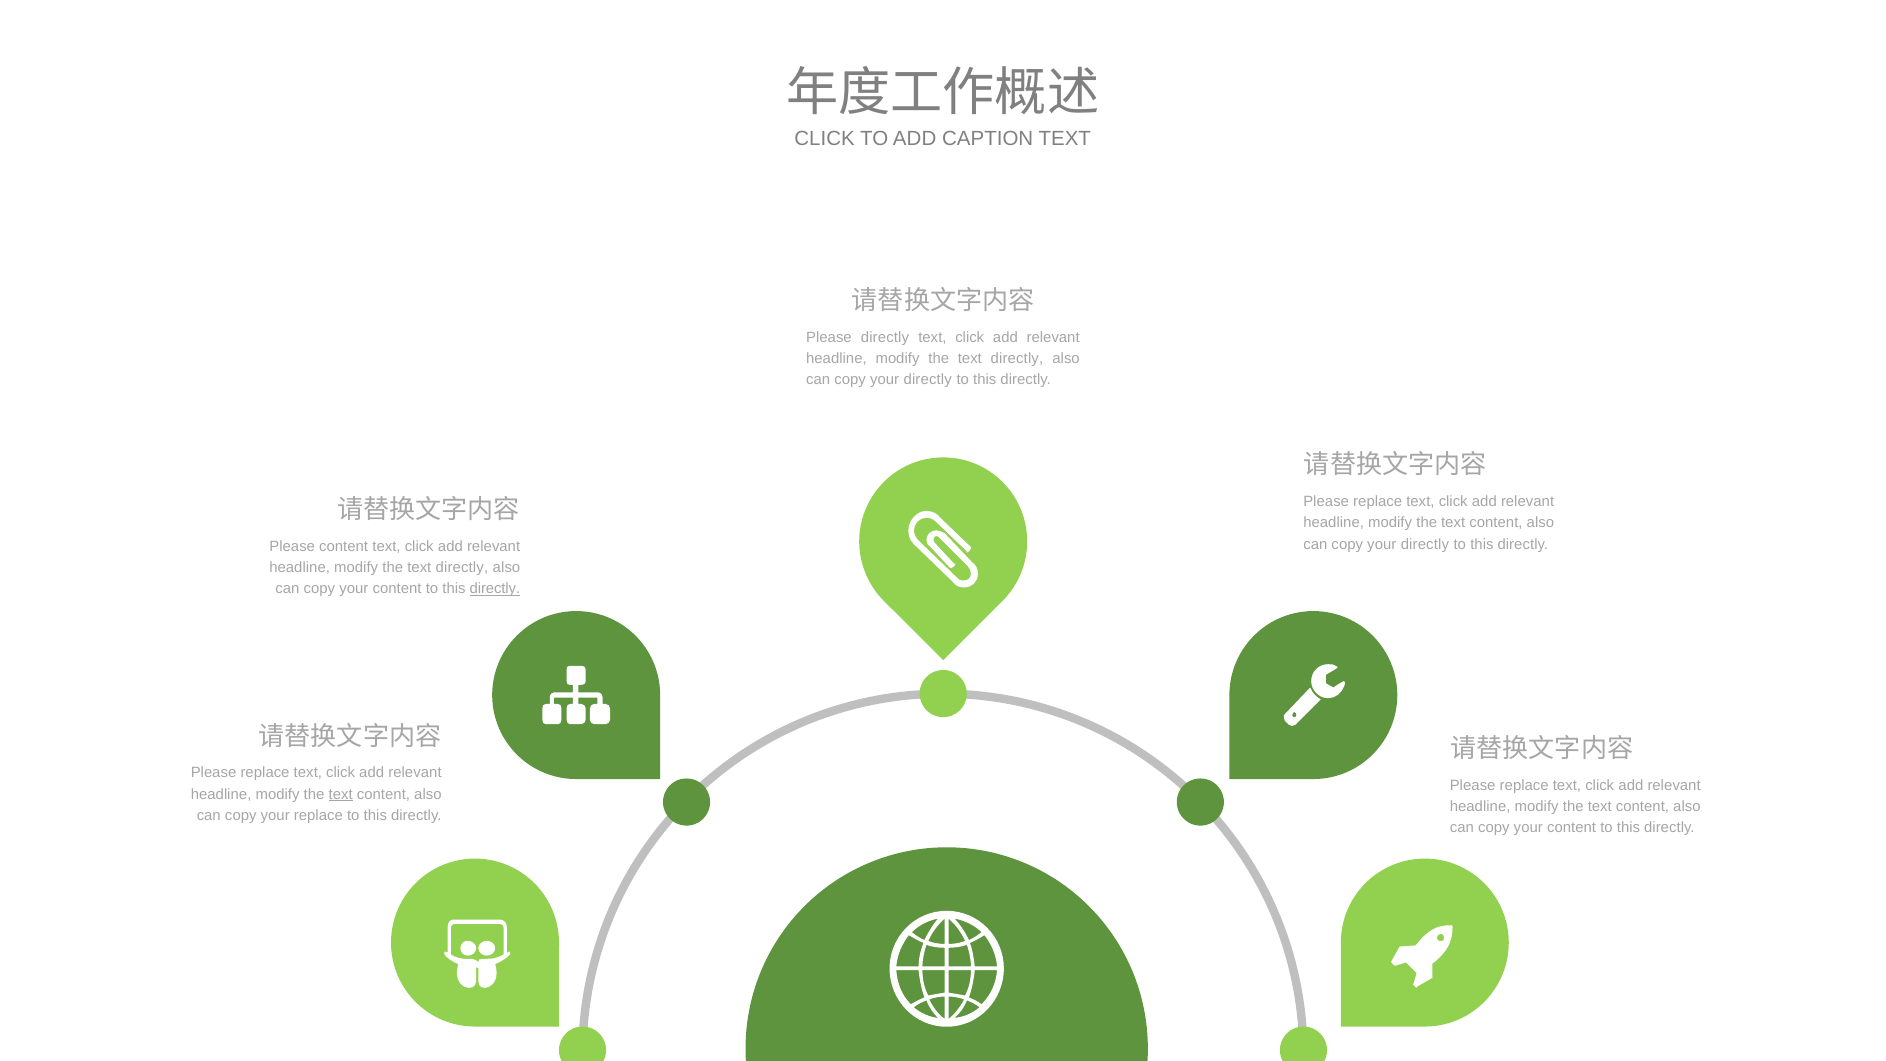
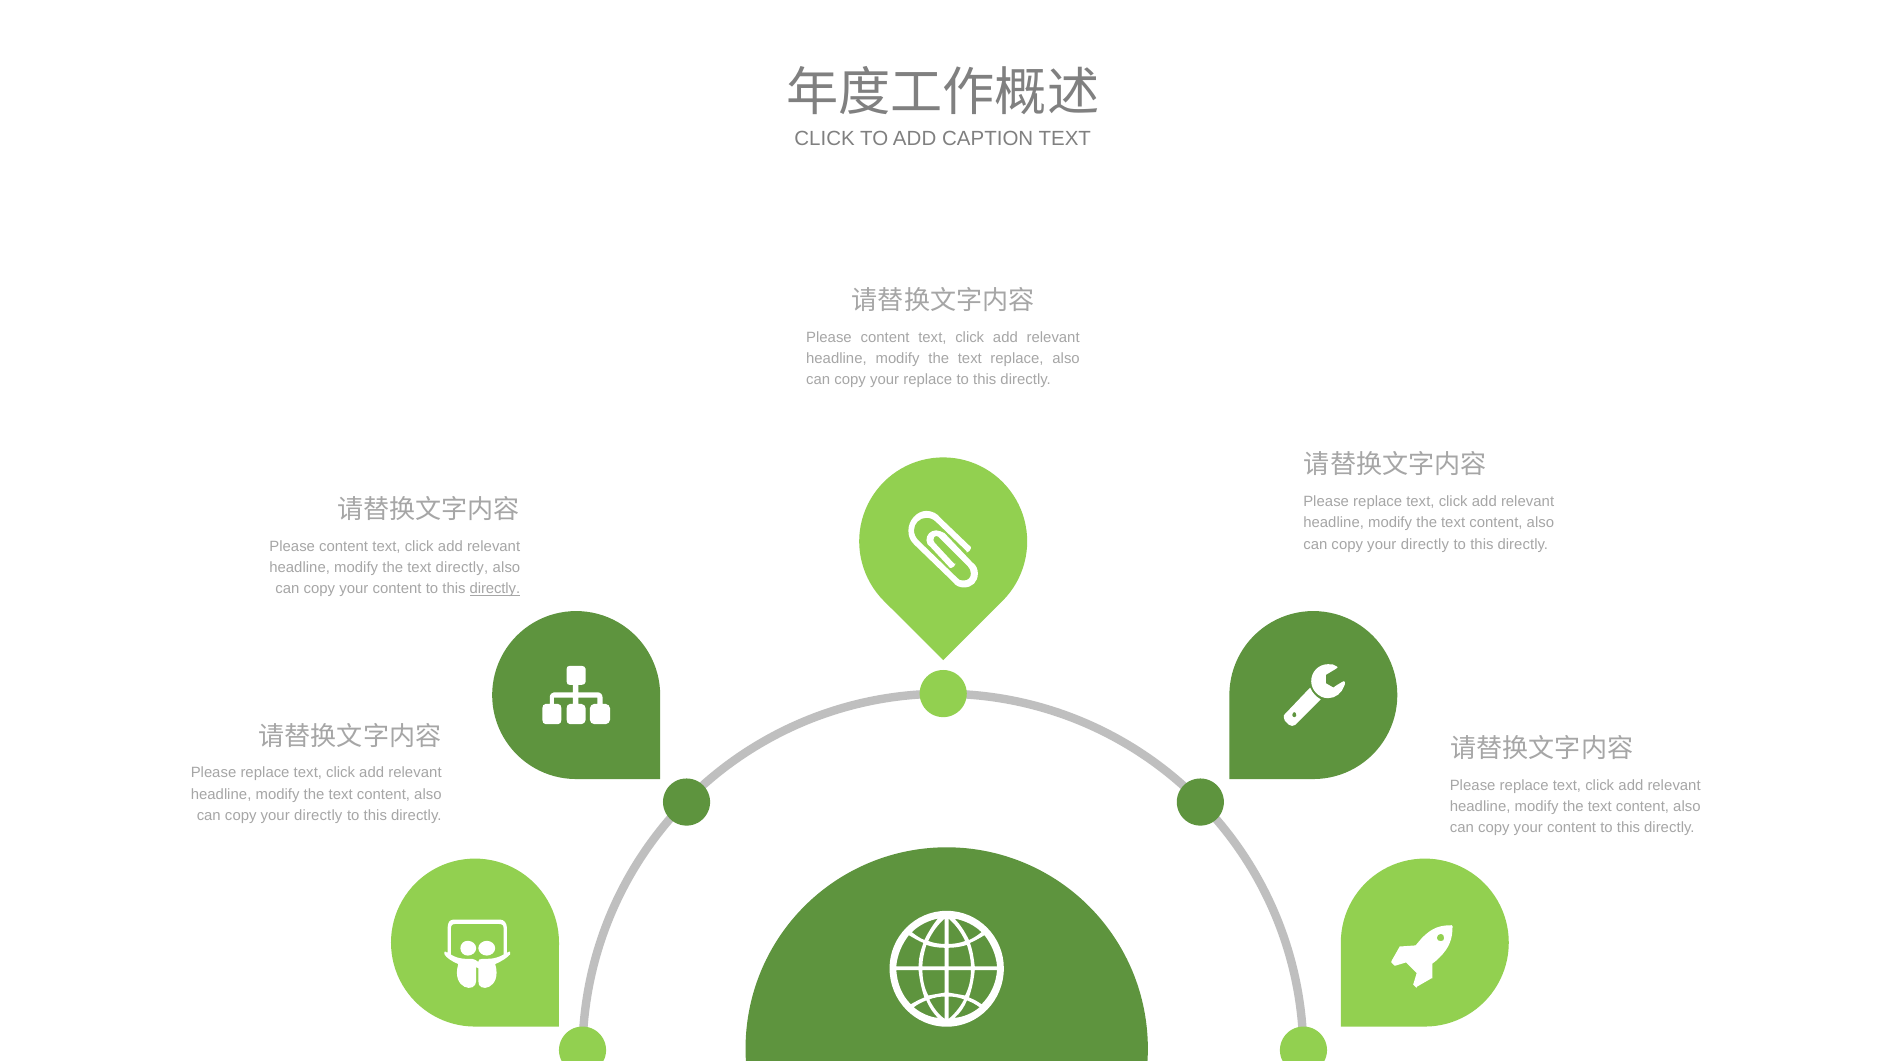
directly: directly -> content (885, 337)
directly: directly -> replace (1017, 359)
directly: directly -> replace (928, 380)
text underline: present -> none (341, 794)
replace: replace -> directly (318, 816)
